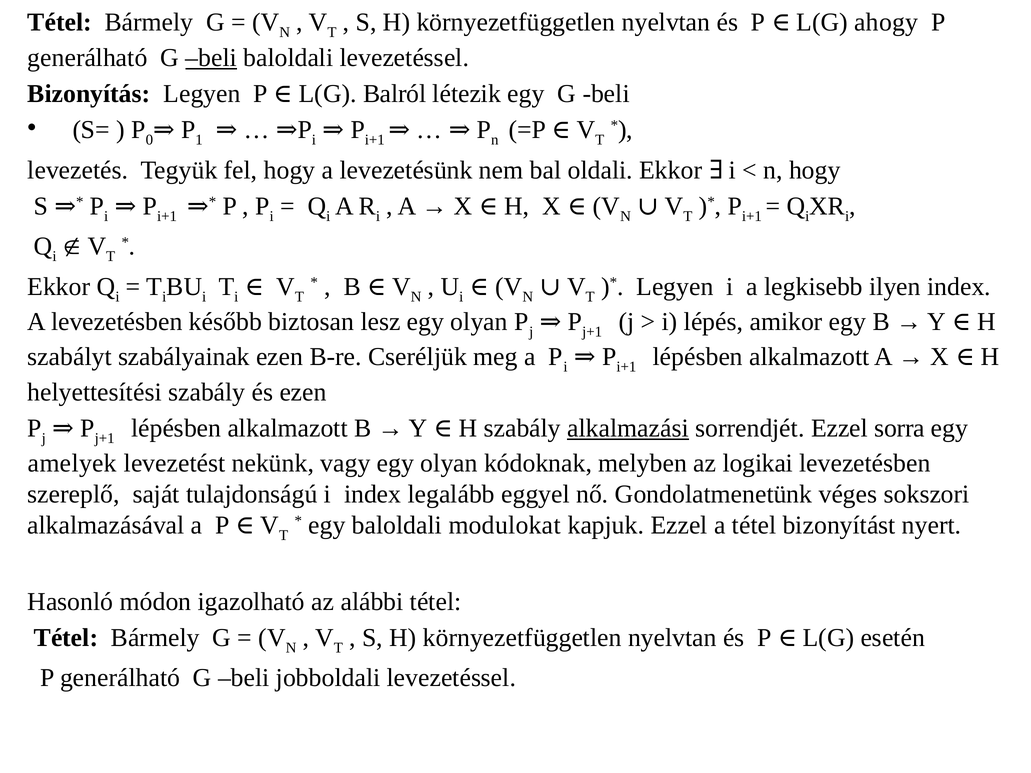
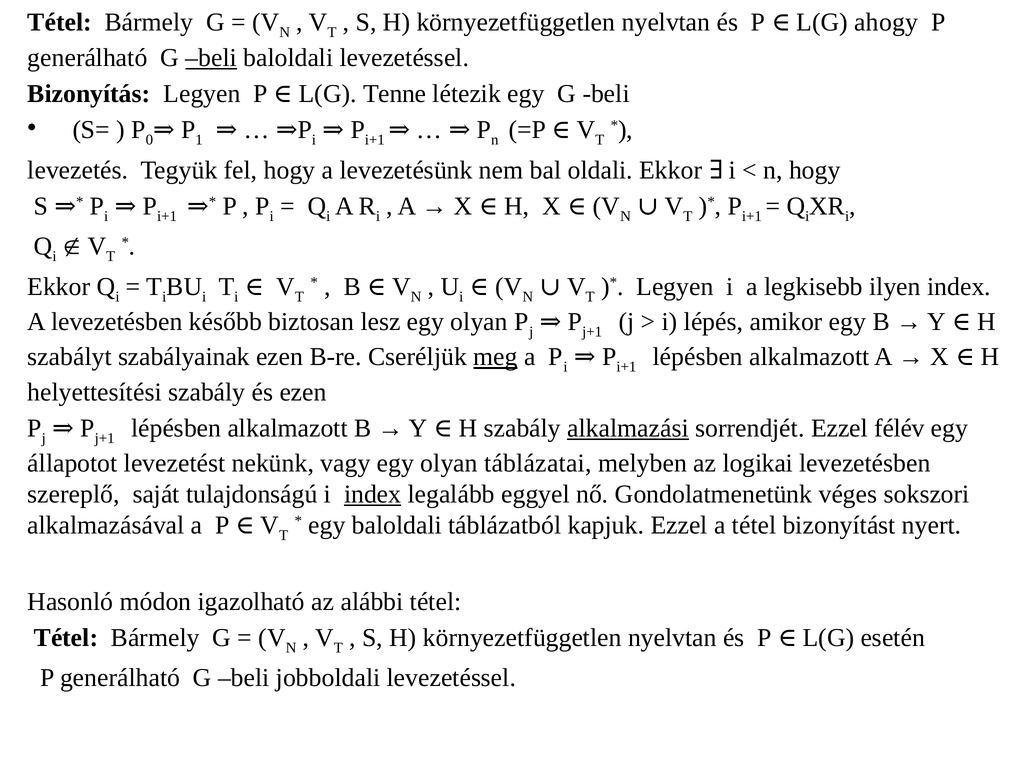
Balról: Balról -> Tenne (395, 94)
meg underline: none -> present (495, 357)
sorra: sorra -> félév (900, 428)
amelyek: amelyek -> állapotot (72, 463)
kódoknak: kódoknak -> táblázatai (538, 463)
index underline: none -> present (373, 494)
modulokat: modulokat -> táblázatból (505, 525)
